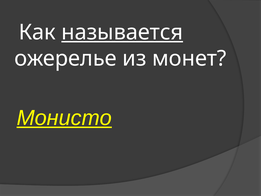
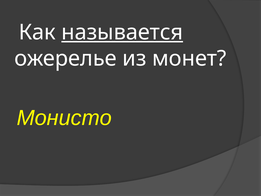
Монисто underline: present -> none (64, 118)
